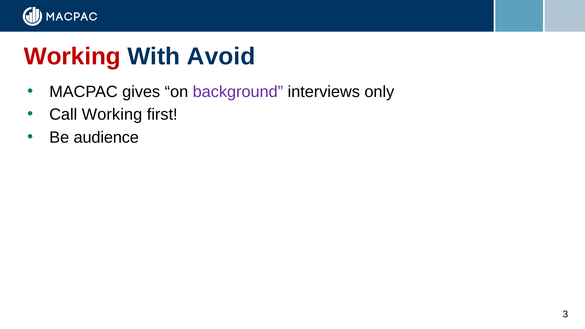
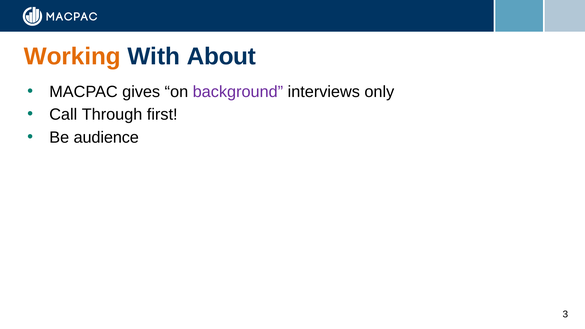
Working colour: red -> orange (72, 56)
Avoid: Avoid -> About (221, 56)
Call Working: Working -> Through (112, 115)
